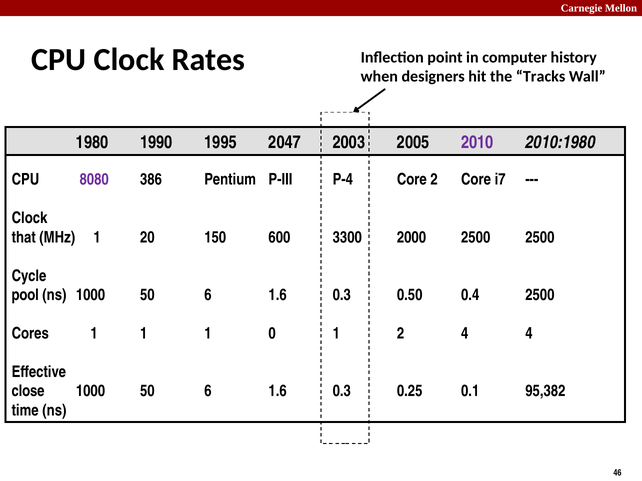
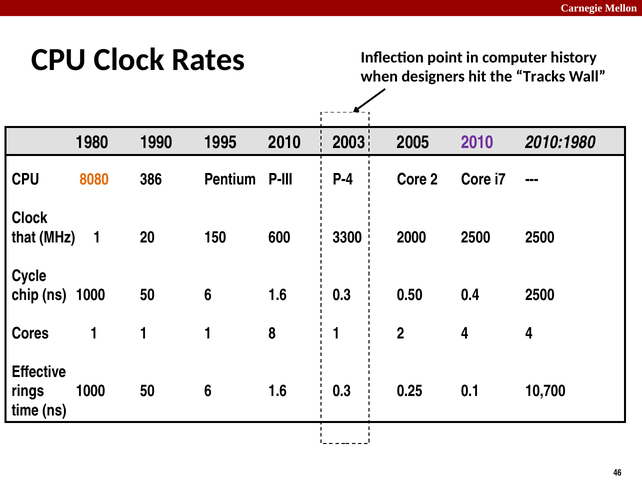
1995 2047: 2047 -> 2010 (285, 142)
8080 colour: purple -> orange (94, 180)
pool: pool -> chip (25, 295)
0: 0 -> 8 (272, 334)
close: close -> rings (28, 392)
95,382: 95,382 -> 10,700 (545, 392)
